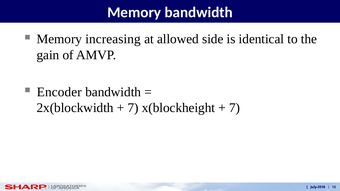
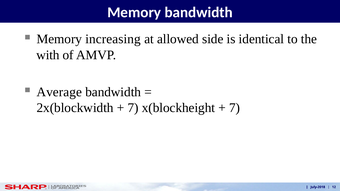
gain: gain -> with (48, 55)
Encoder: Encoder -> Average (59, 92)
